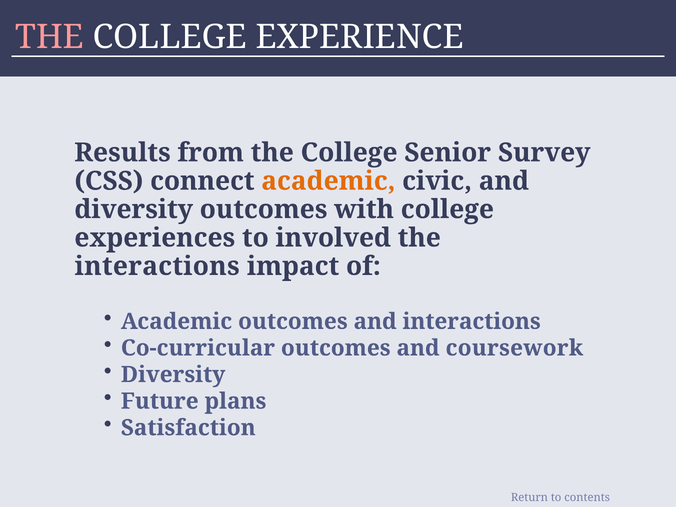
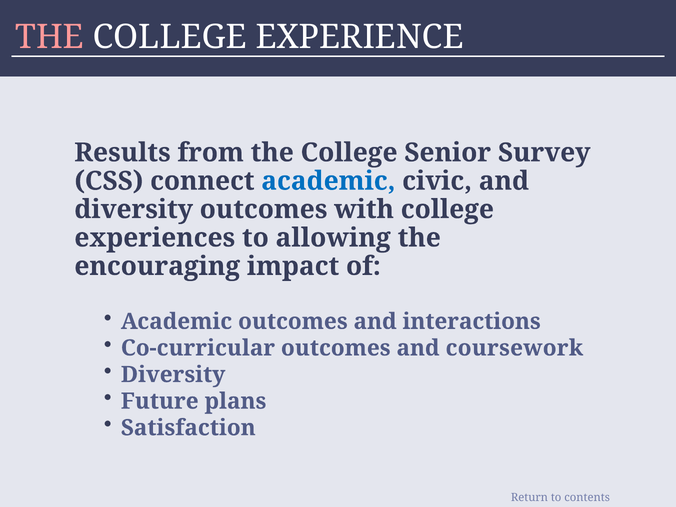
academic colour: orange -> blue (328, 181)
involved: involved -> allowing (333, 238)
interactions: interactions -> encouraging (157, 266)
